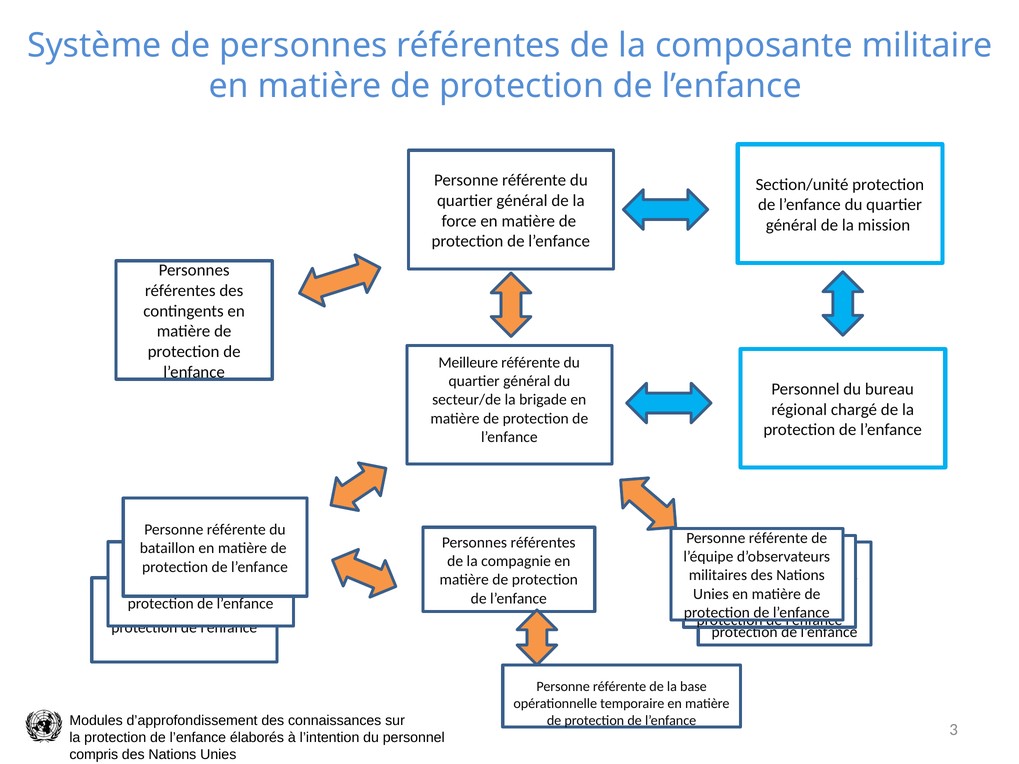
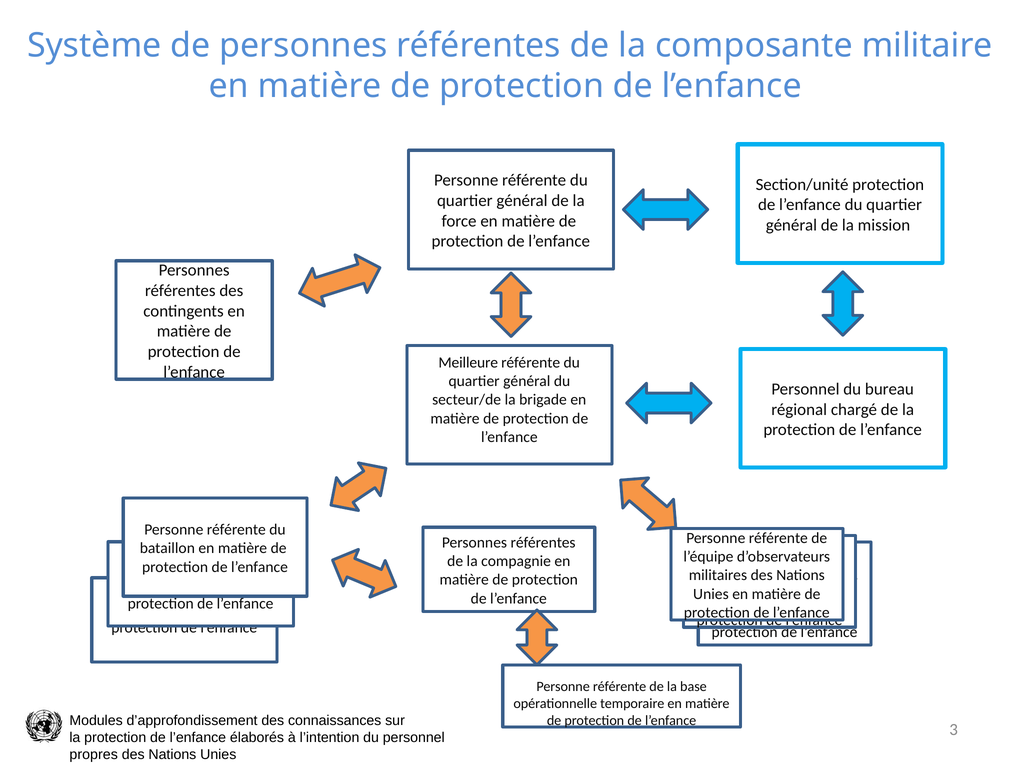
compris: compris -> propres (94, 755)
